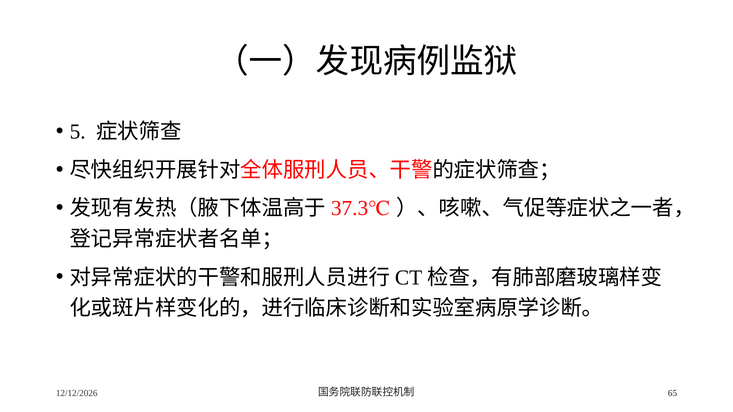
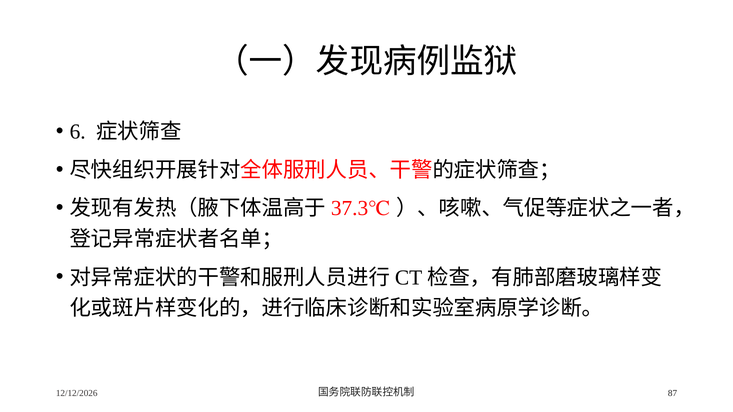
5: 5 -> 6 (78, 132)
65: 65 -> 87 (673, 394)
